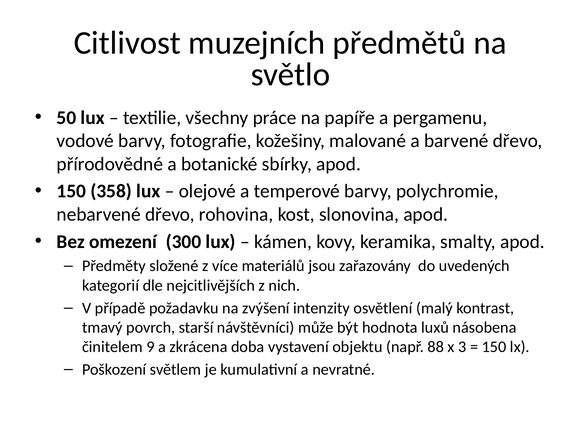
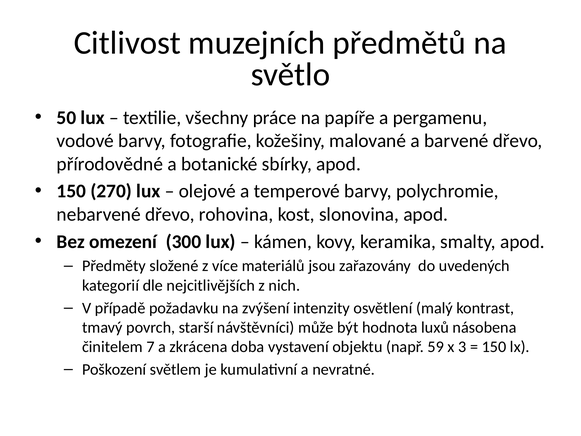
358: 358 -> 270 (111, 191)
9: 9 -> 7 (150, 347)
88: 88 -> 59 (436, 347)
